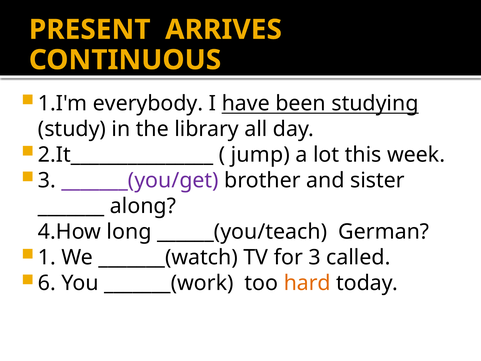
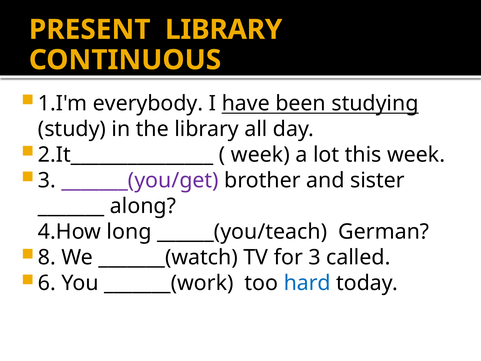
PRESENT ARRIVES: ARRIVES -> LIBRARY (224, 30)
jump: jump -> week (260, 155)
1: 1 -> 8 (47, 257)
hard colour: orange -> blue (307, 283)
